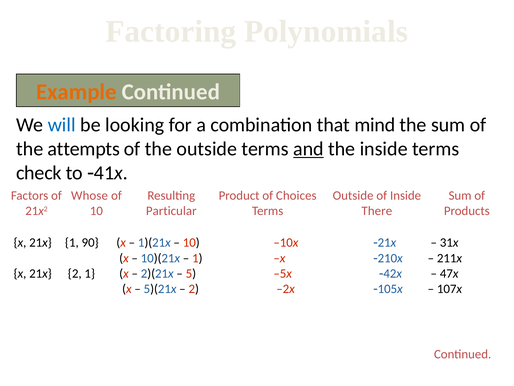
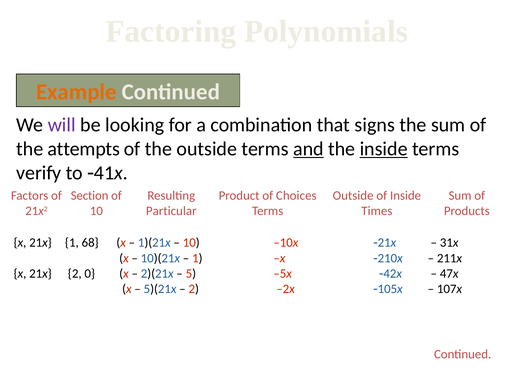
will colour: blue -> purple (62, 125)
mind: mind -> signs (375, 125)
inside underline: none -> present (384, 149)
check: check -> verify (39, 173)
Whose: Whose -> Section (90, 195)
There: There -> Times (377, 211)
90: 90 -> 68 (90, 242)
2 1: 1 -> 0 (90, 273)
